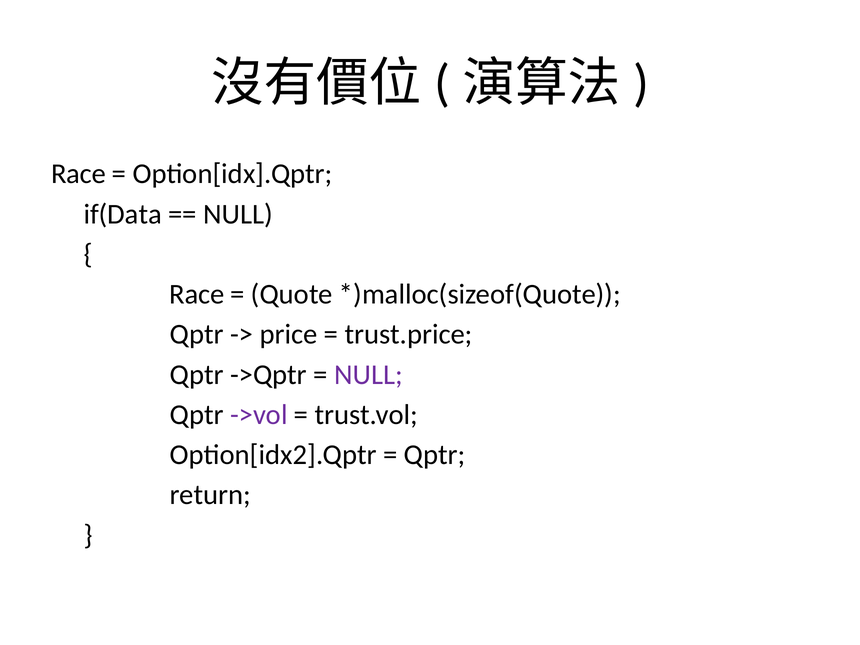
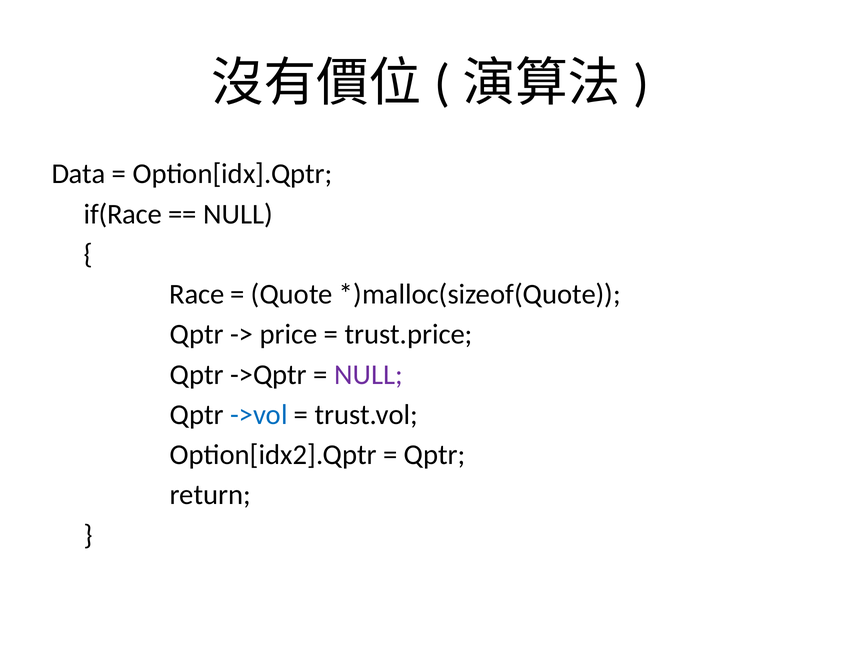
Race: Race -> Data (79, 174)
if(Data: if(Data -> if(Race (123, 214)
->vol colour: purple -> blue (259, 415)
